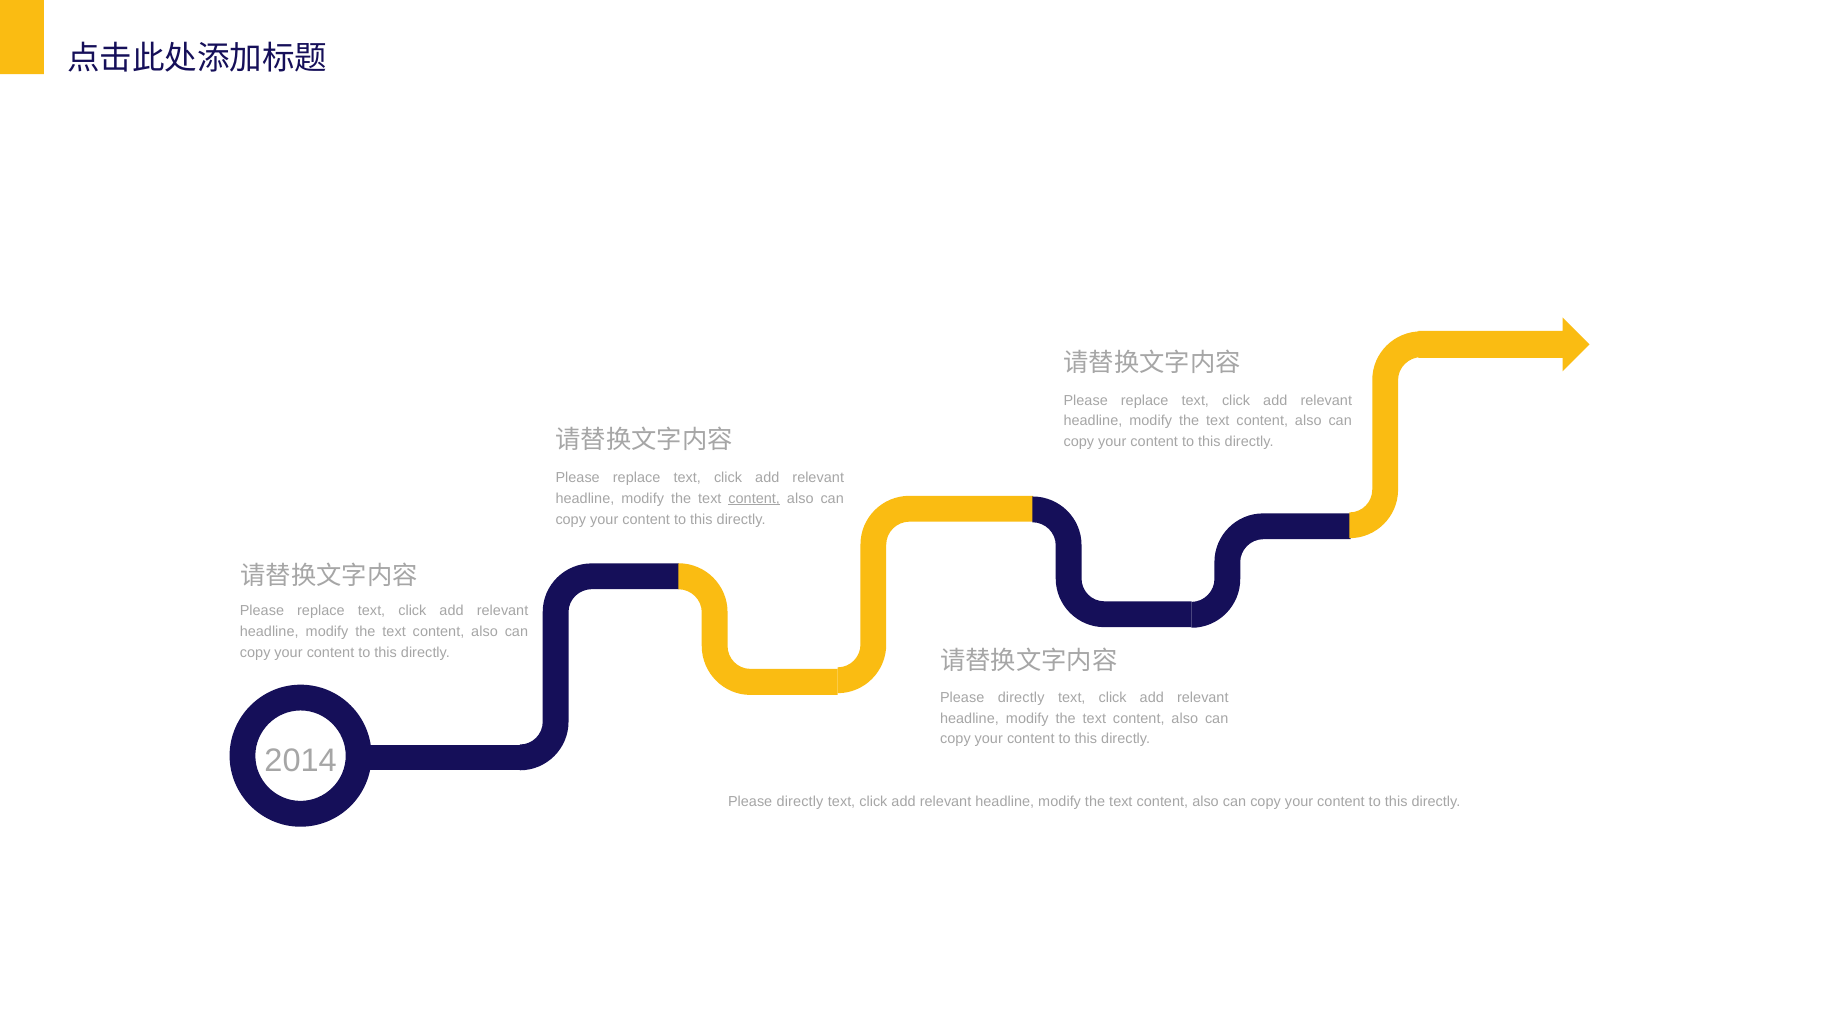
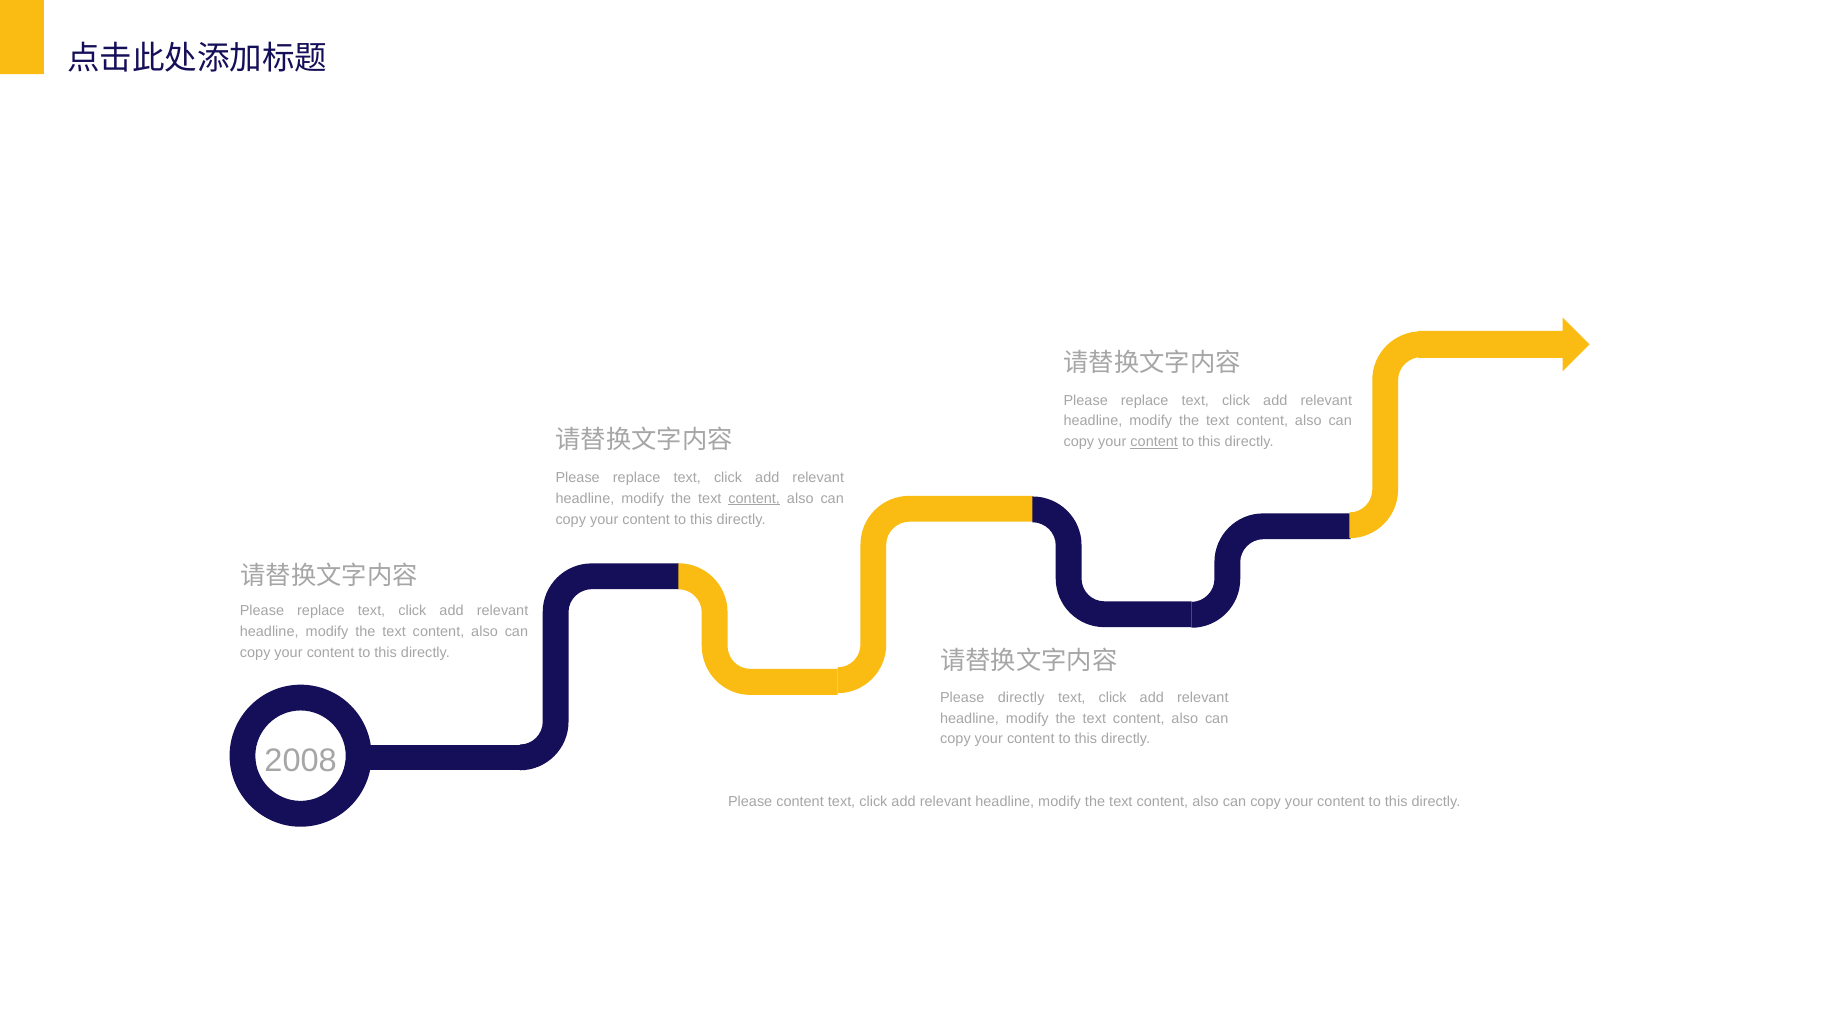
content underline: none -> present (1154, 441)
2014: 2014 -> 2008 (301, 760)
directly: directly -> content (800, 801)
